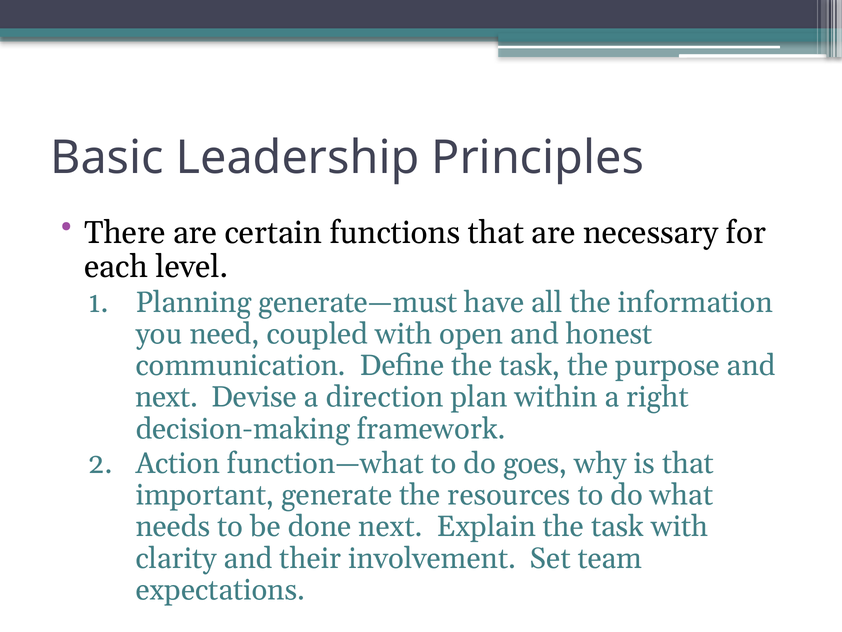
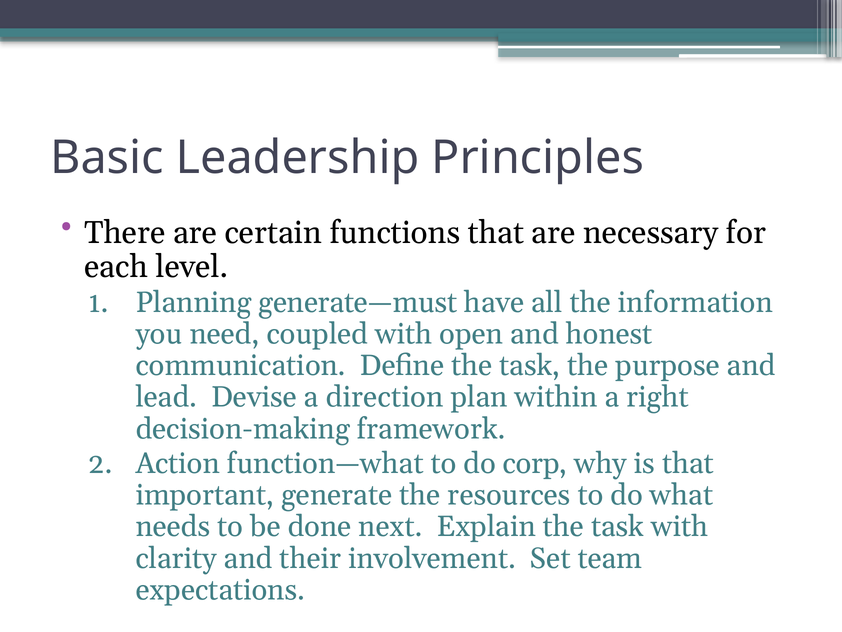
next: next -> lead (166, 397)
goes: goes -> corp (535, 463)
